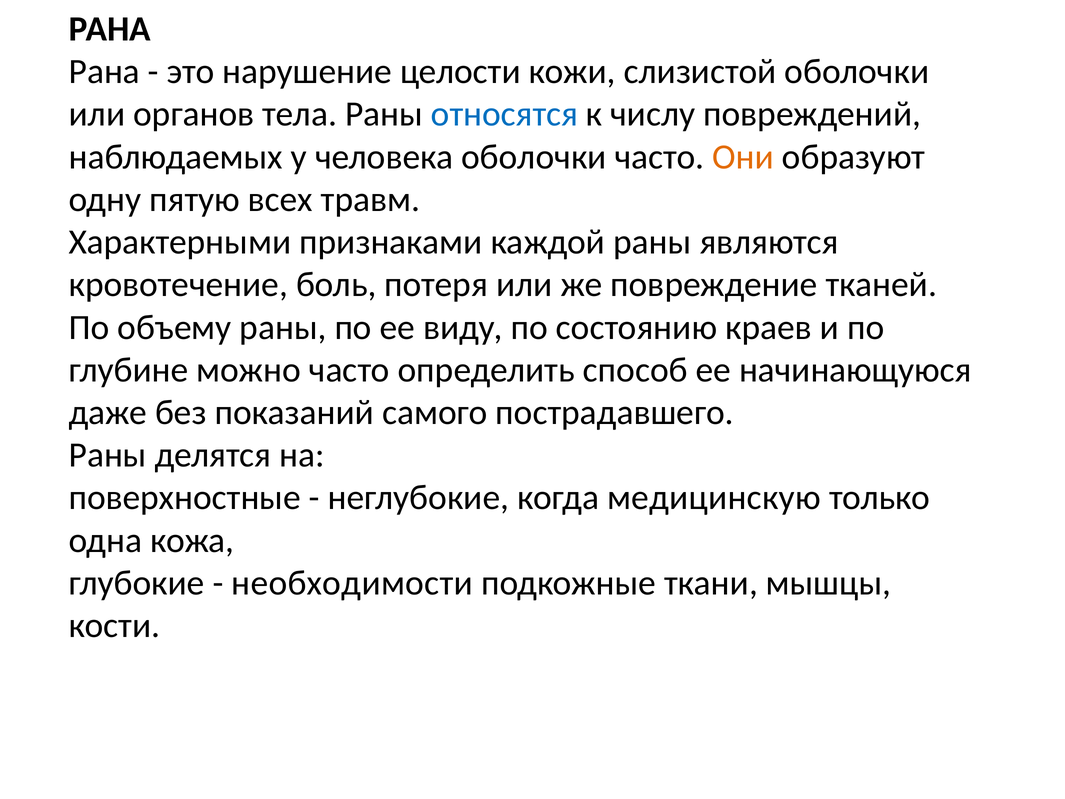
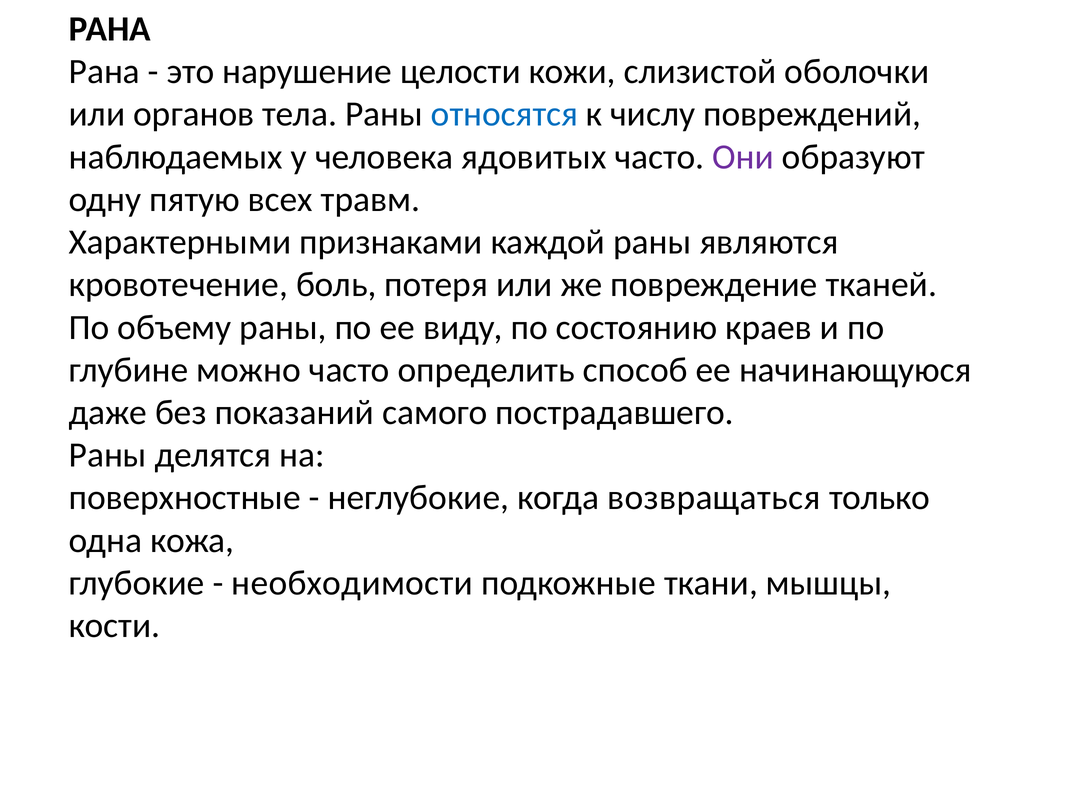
человека оболочки: оболочки -> ядовитых (534, 157)
Они colour: orange -> purple (743, 157)
медицинскую: медицинскую -> возвращаться (714, 498)
